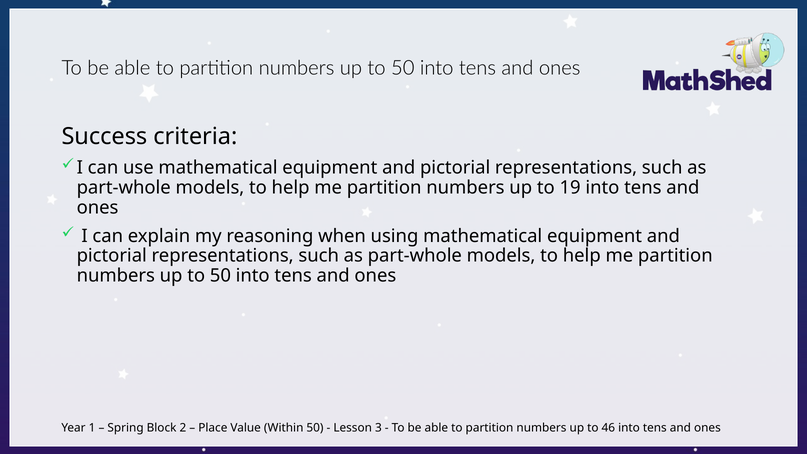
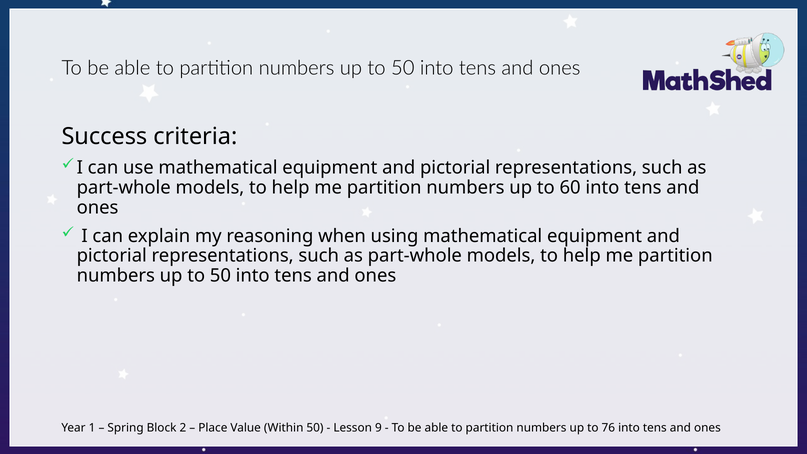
19: 19 -> 60 (570, 188)
3: 3 -> 9 (378, 428)
46: 46 -> 76 (608, 428)
